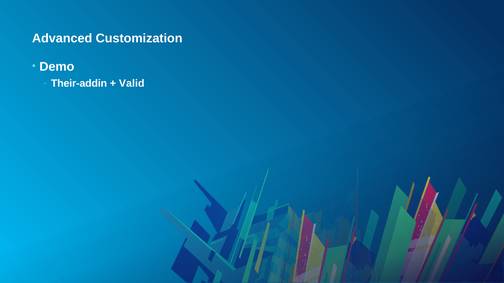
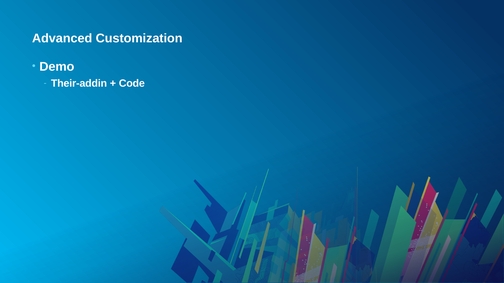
Valid: Valid -> Code (132, 84)
